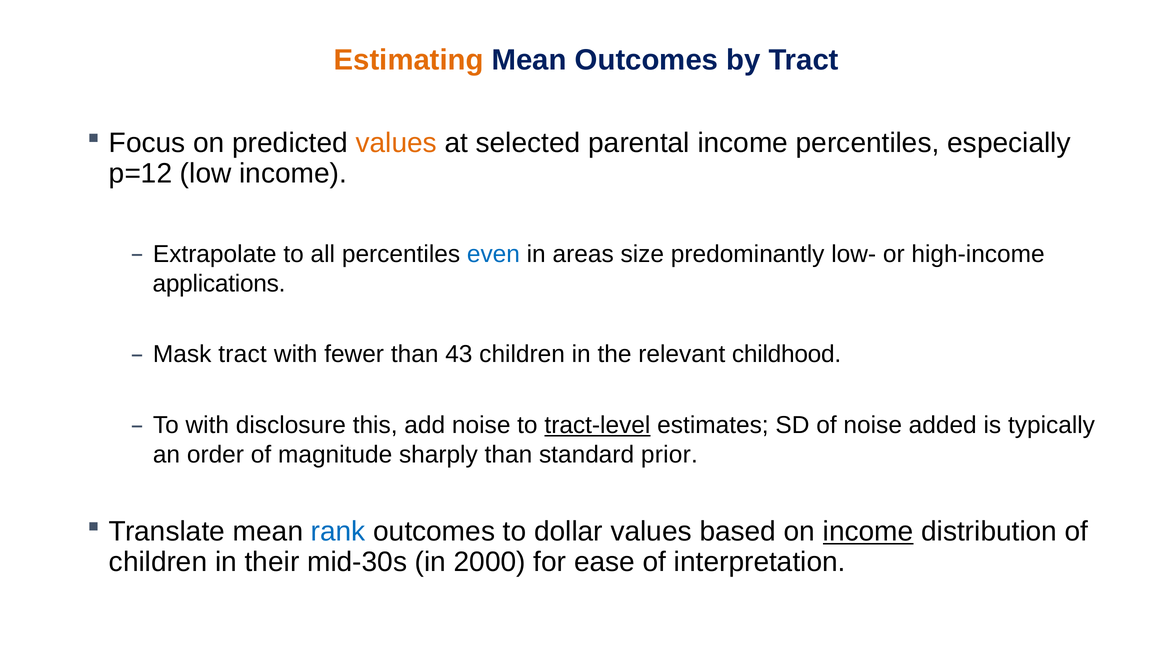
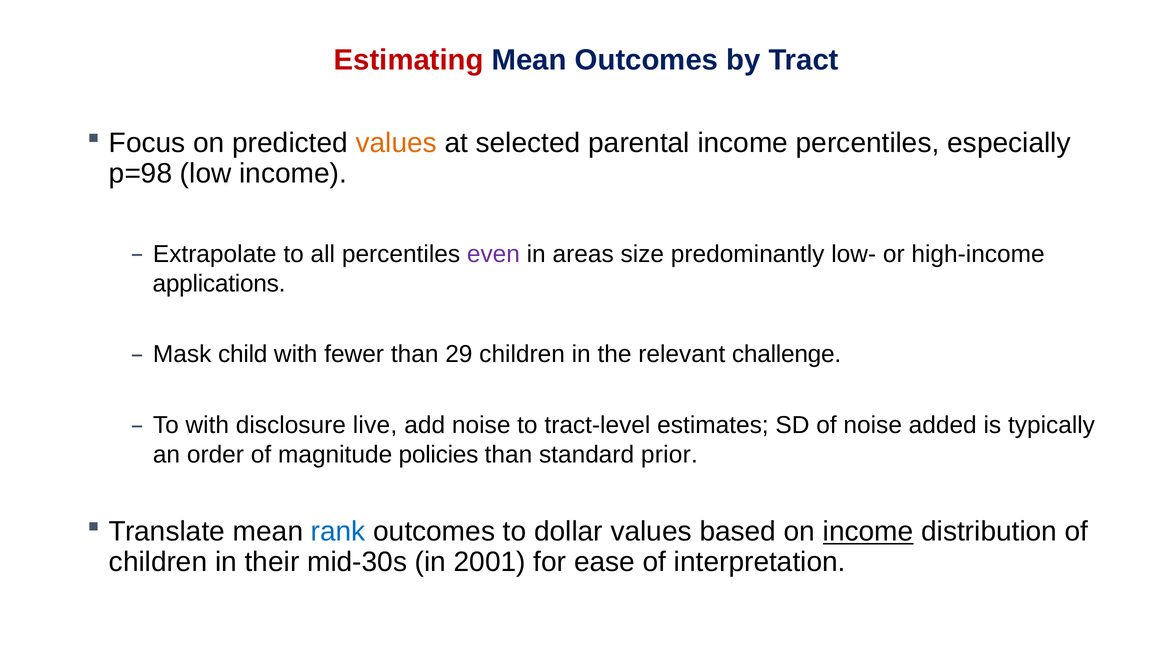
Estimating colour: orange -> red (409, 60)
p=12: p=12 -> p=98 (141, 174)
even colour: blue -> purple (493, 254)
Mask tract: tract -> child (243, 354)
43: 43 -> 29 (459, 354)
childhood: childhood -> challenge (787, 354)
this: this -> live (375, 425)
tract-level underline: present -> none (597, 425)
sharply: sharply -> policies (438, 455)
2000: 2000 -> 2001 (490, 562)
